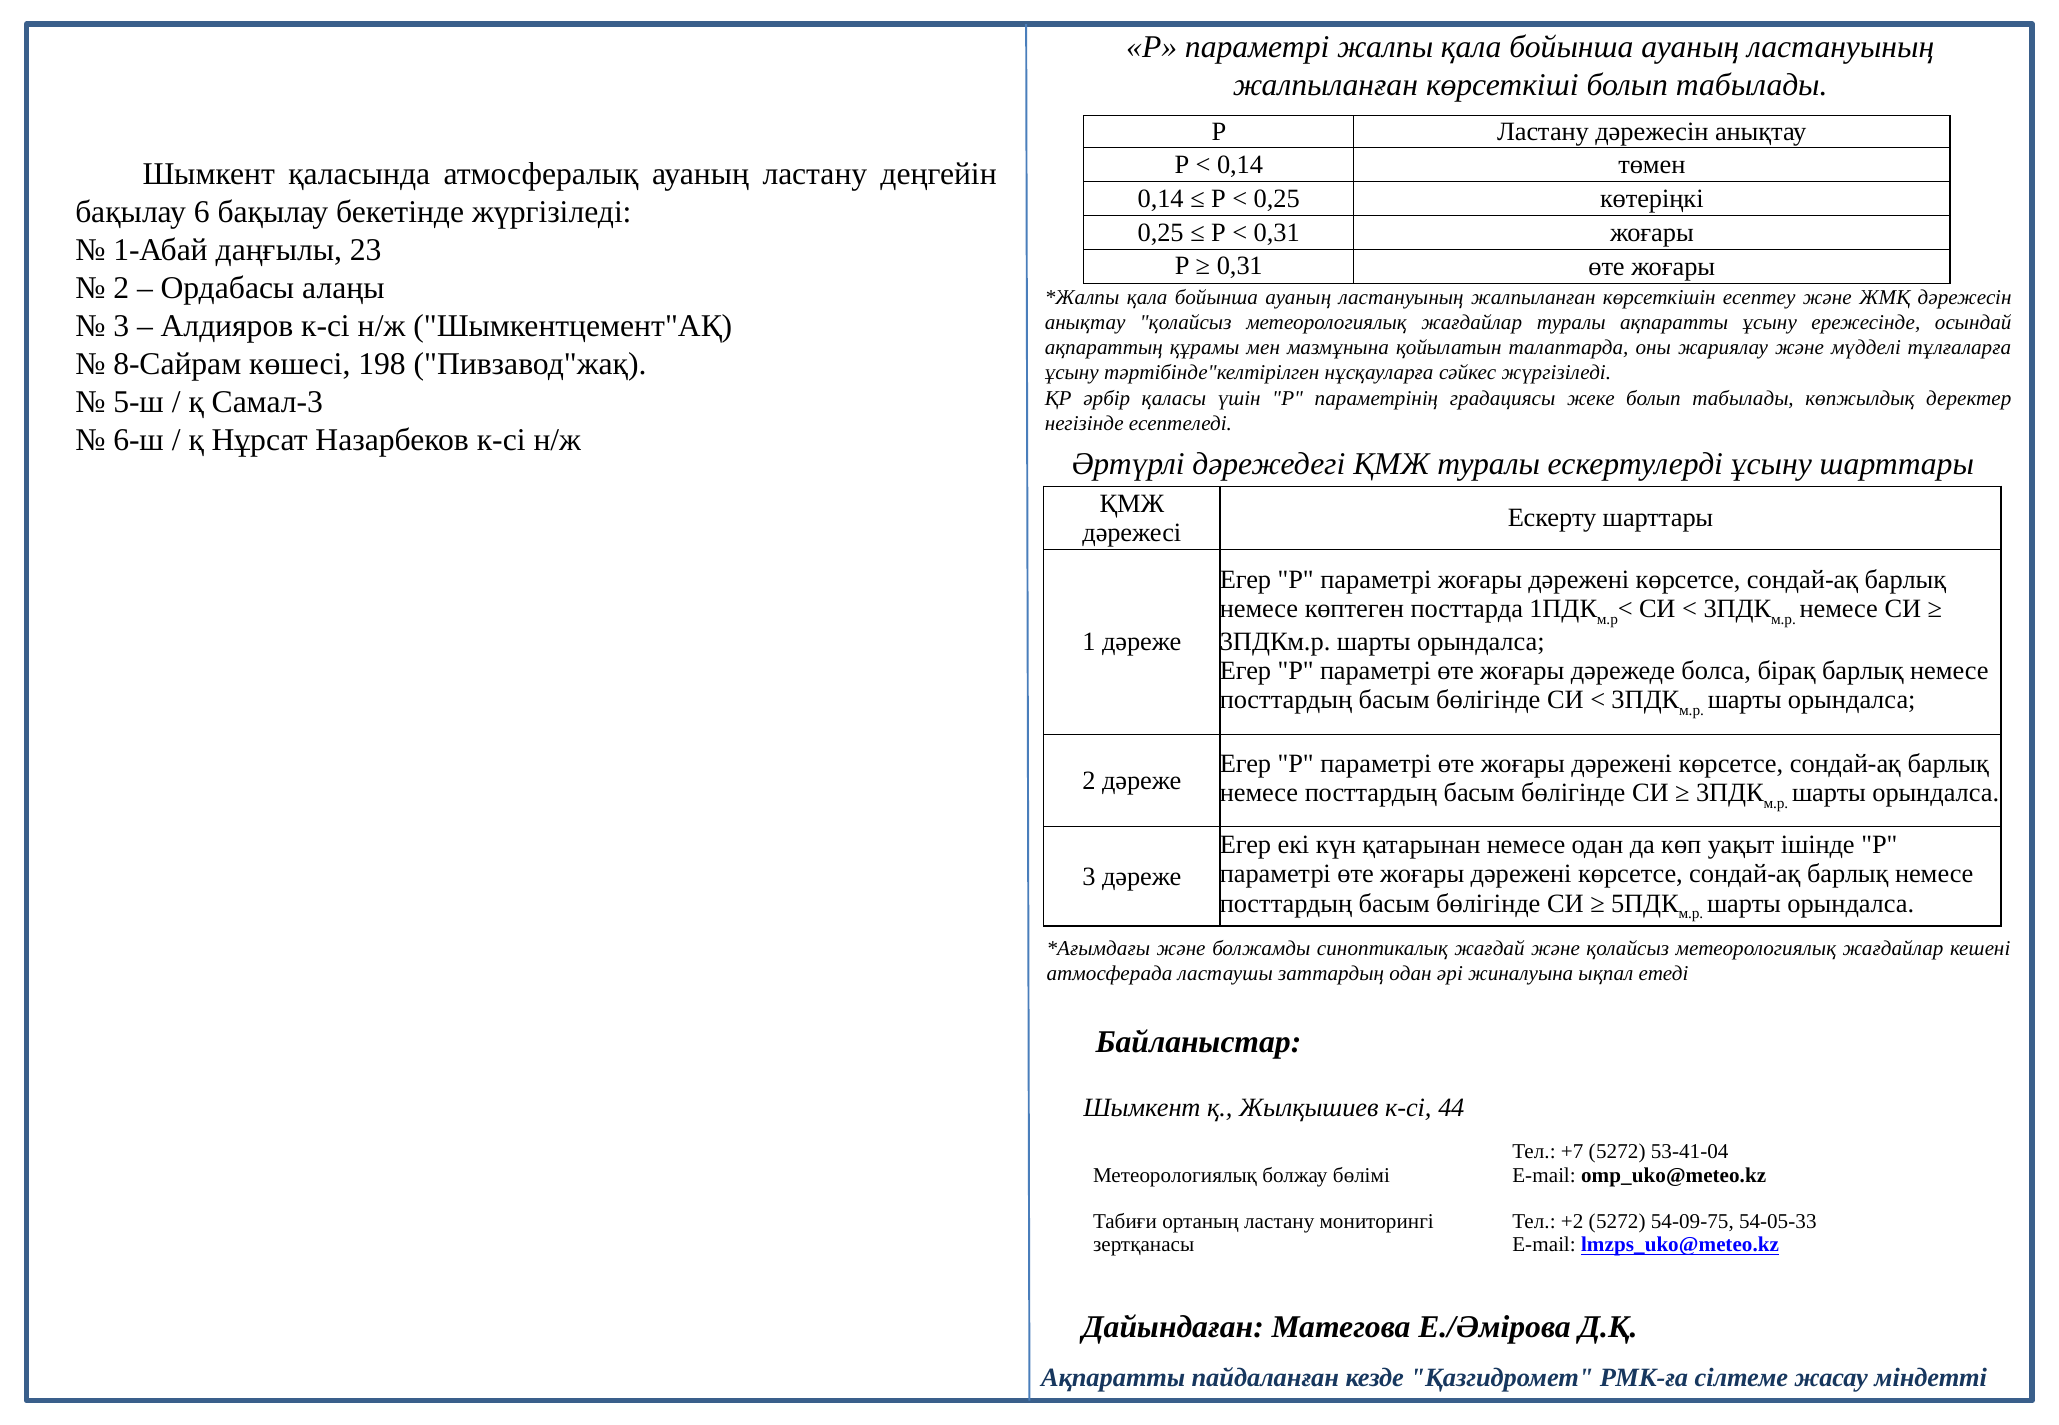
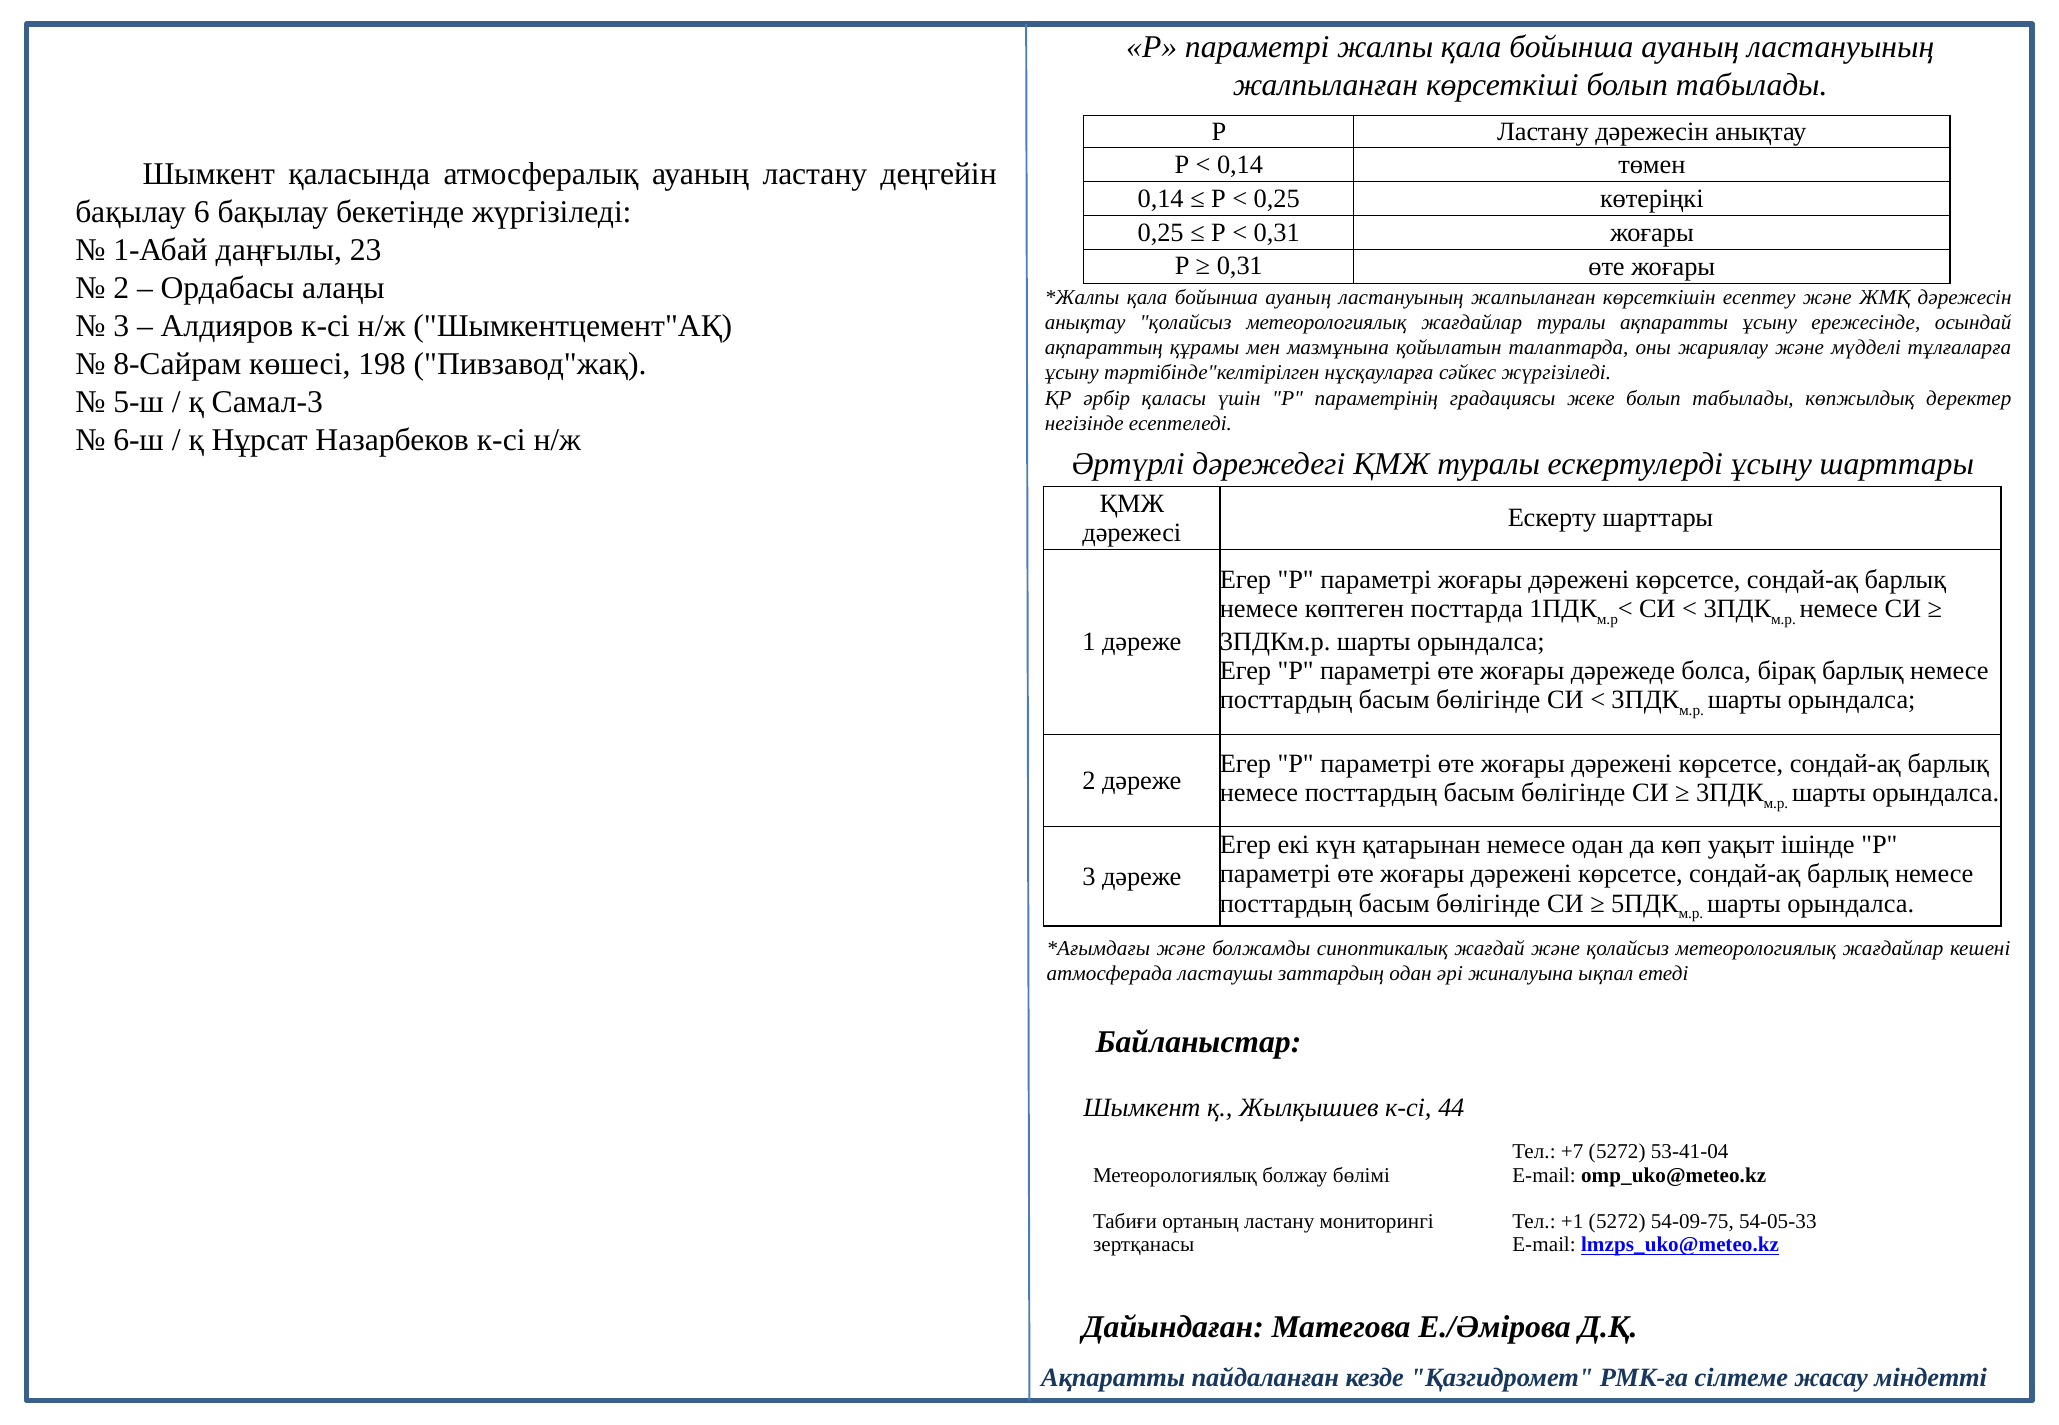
+2: +2 -> +1 (1572, 1222)
